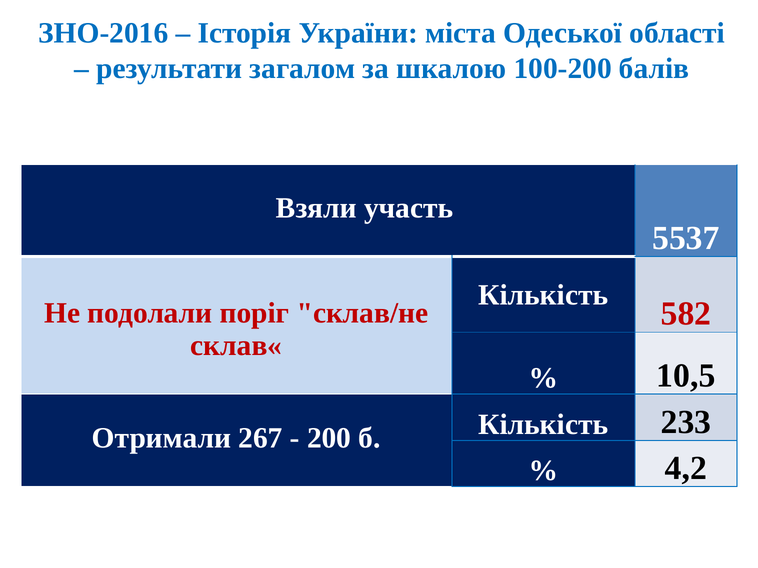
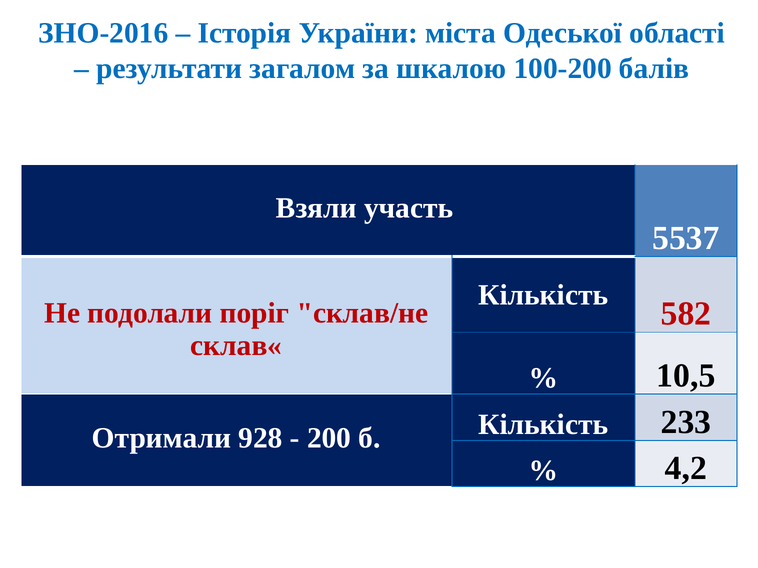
267: 267 -> 928 (261, 438)
